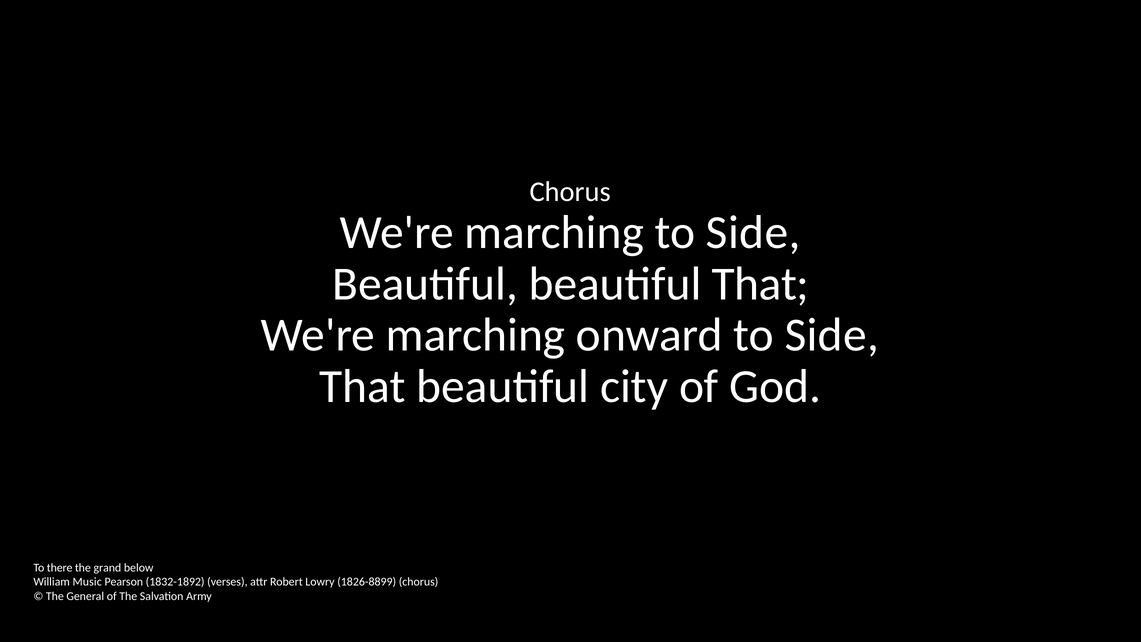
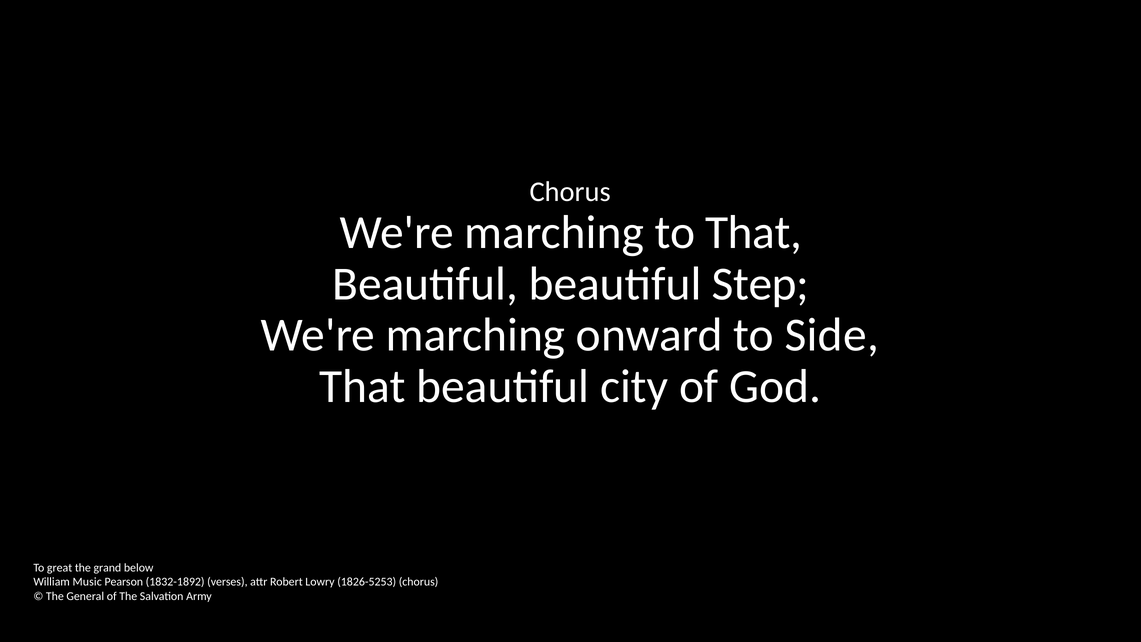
marching to Side: Side -> That (754, 232)
beautiful That: That -> Step (760, 284)
there: there -> great (60, 568)
1826-8899: 1826-8899 -> 1826-5253 (367, 582)
